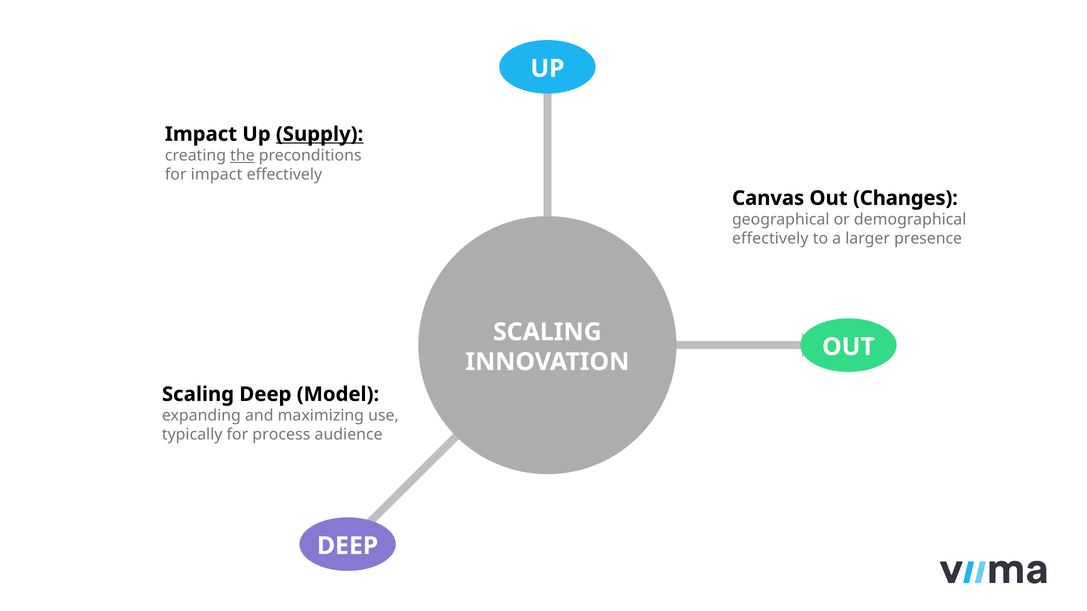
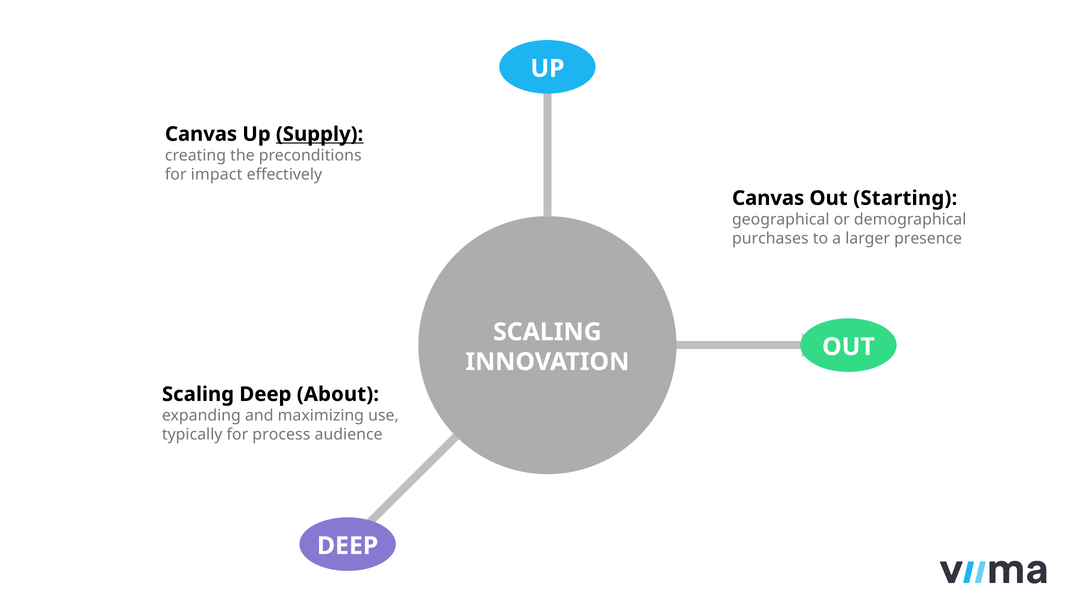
Impact: Impact -> Canvas (201, 134)
the underline: present -> none (242, 156)
Changes: Changes -> Starting (905, 198)
effectively: effectively -> purchases (770, 239)
Model: Model -> About (338, 395)
